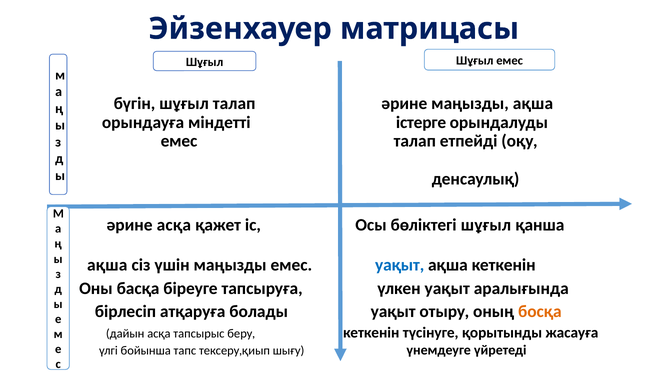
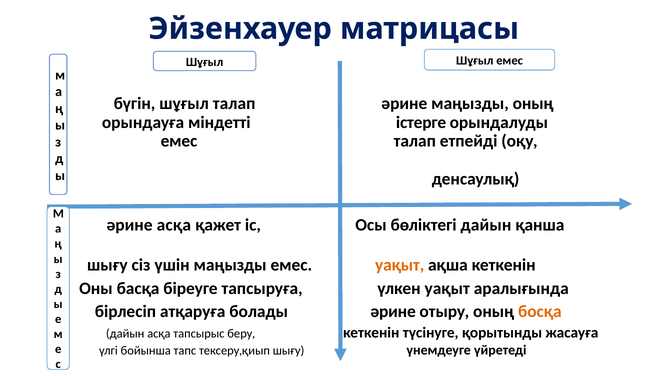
маңызды ақша: ақша -> оның (533, 104)
бөліктегі шұғыл: шұғыл -> дайын (486, 225)
ақша: ақша -> шығу (107, 265)
уақыт colour: blue -> orange (400, 265)
болады уақыт: уақыт -> әрине (393, 311)
